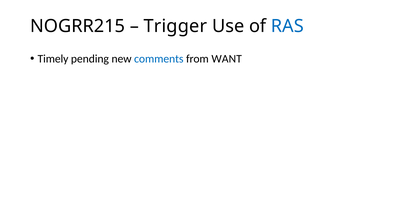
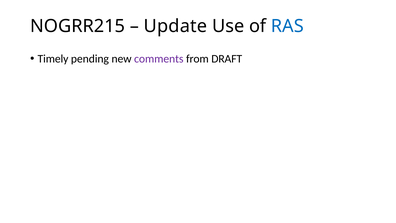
Trigger: Trigger -> Update (175, 26)
comments colour: blue -> purple (159, 59)
WANT: WANT -> DRAFT (227, 59)
